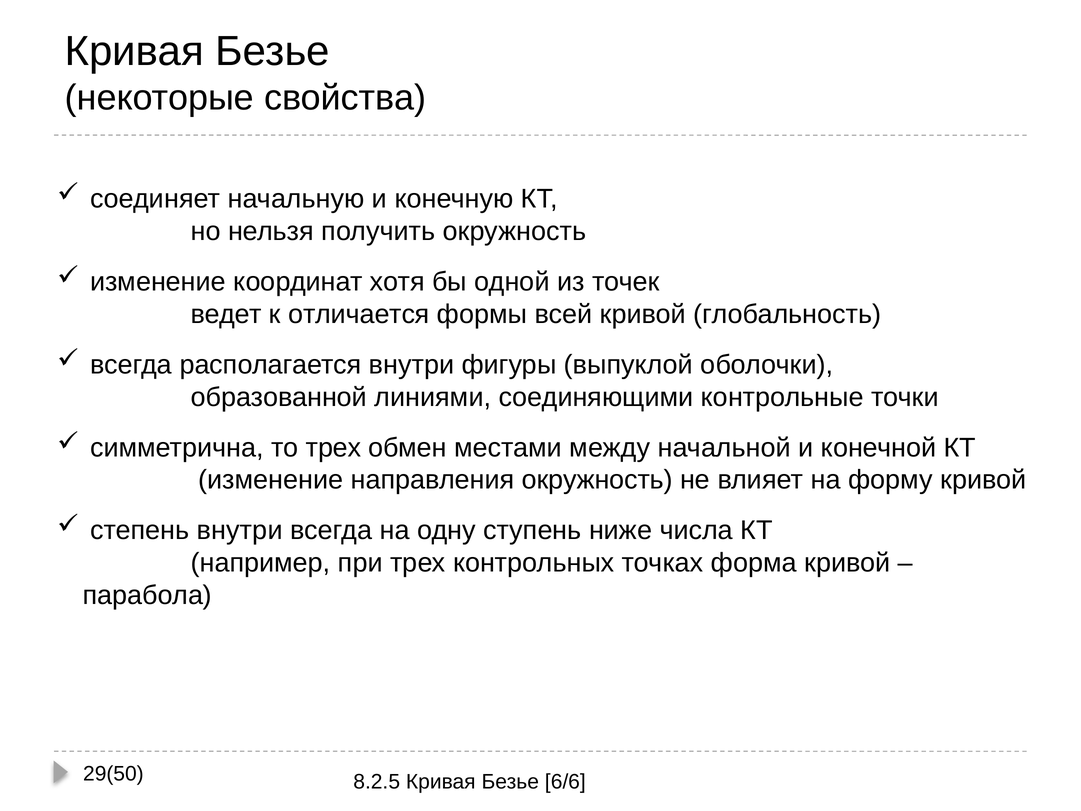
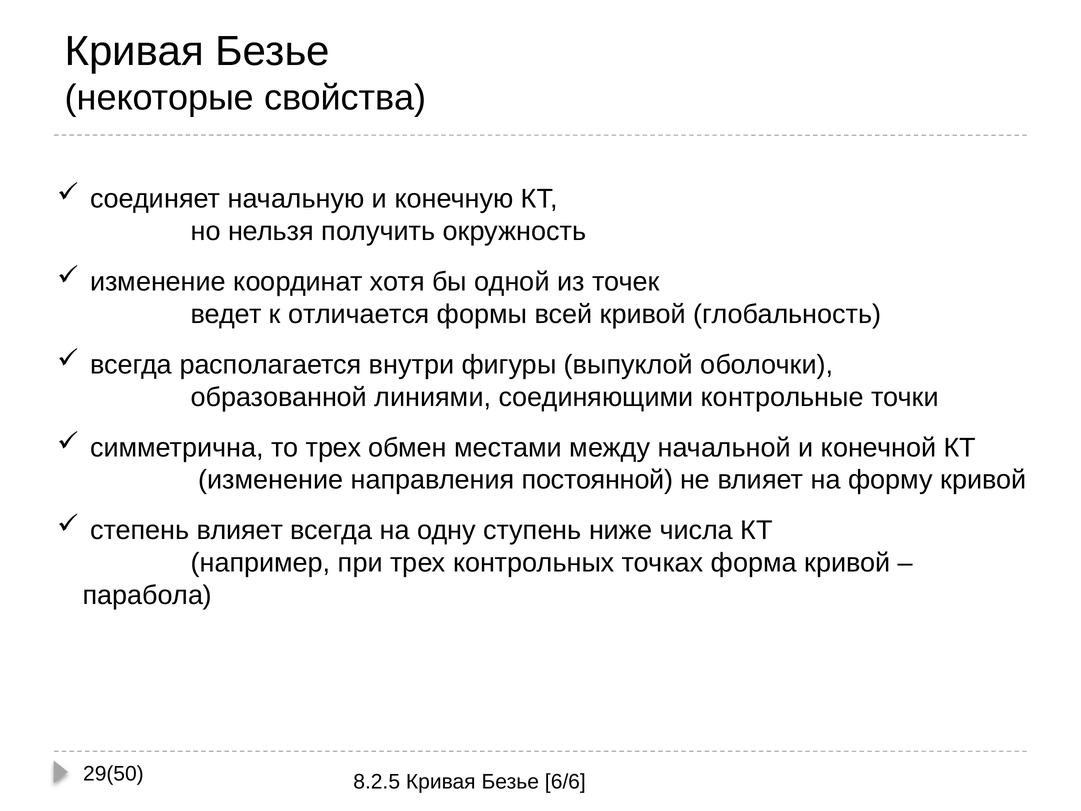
направления окружность: окружность -> постоянной (597, 480)
степень внутри: внутри -> влияет (240, 530)
